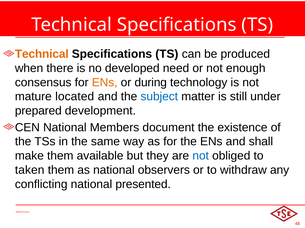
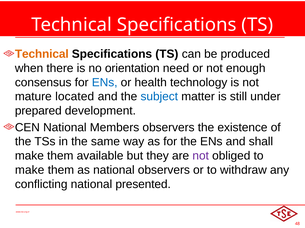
developed: developed -> orientation (132, 68)
ENs colour: orange -> blue (105, 83)
during: during -> health (151, 83)
Members document: document -> observers (168, 128)
not colour: blue -> purple (201, 156)
taken: taken -> make (30, 170)
